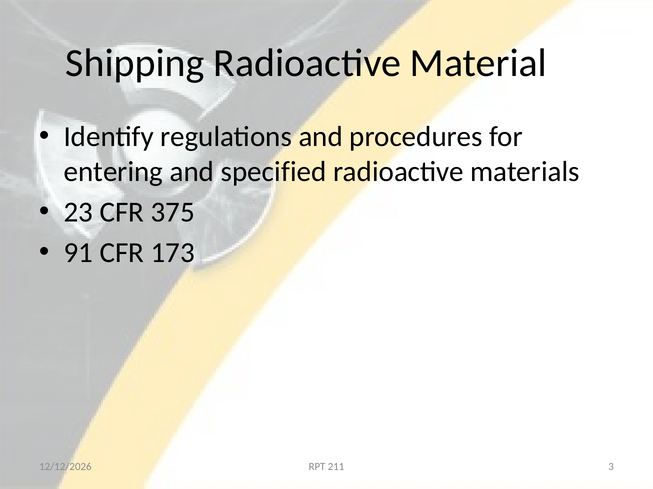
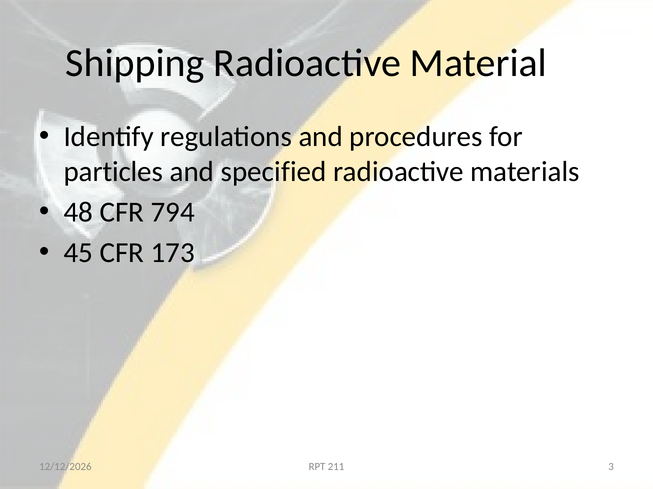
entering: entering -> particles (113, 172)
23: 23 -> 48 (78, 212)
375: 375 -> 794 (173, 212)
91: 91 -> 45 (78, 253)
